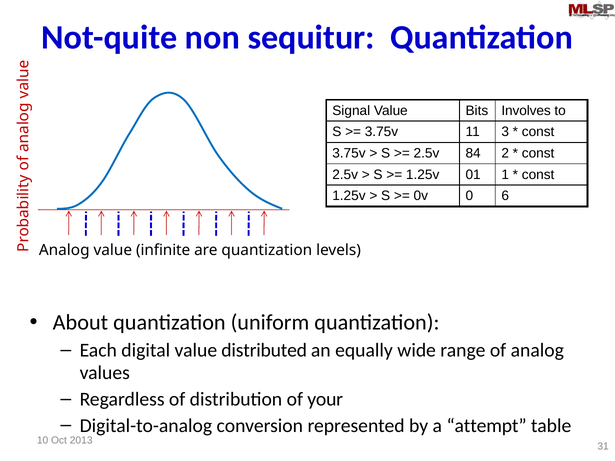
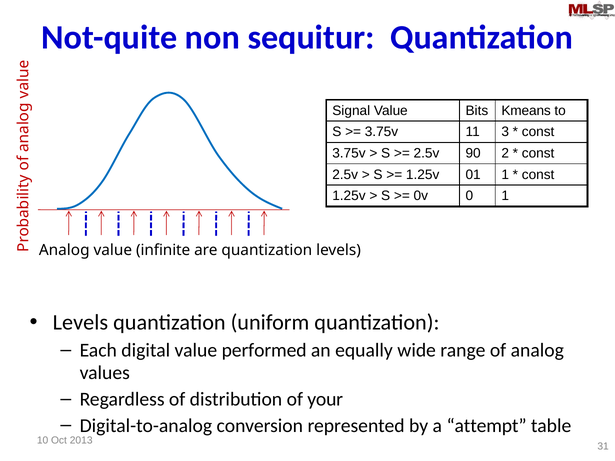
Involves: Involves -> Kmeans (526, 111)
84: 84 -> 90 (473, 153)
0 6: 6 -> 1 (505, 196)
About: About -> Levels (80, 323)
distributed: distributed -> performed (264, 350)
